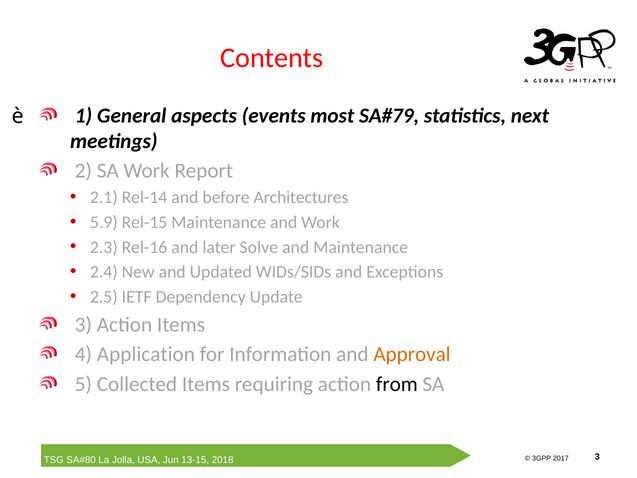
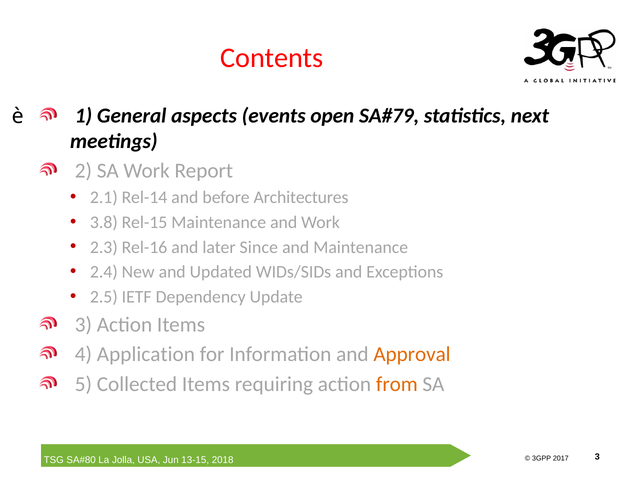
most: most -> open (332, 116)
5.9: 5.9 -> 3.8 (104, 222)
Solve: Solve -> Since (259, 247)
from colour: black -> orange (397, 384)
